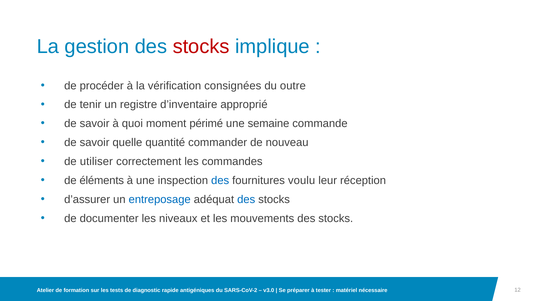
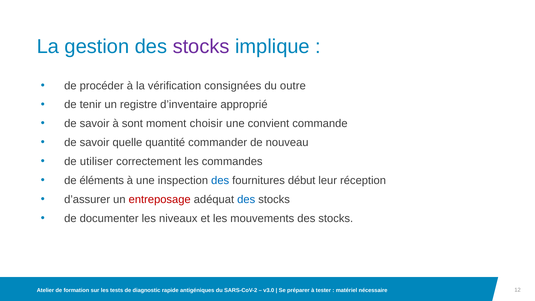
stocks colour: red -> purple (201, 46)
quoi: quoi -> sont (132, 124)
périmé: périmé -> choisir (206, 124)
semaine: semaine -> convient (268, 124)
voulu: voulu -> début (302, 180)
entreposage colour: blue -> red (160, 199)
